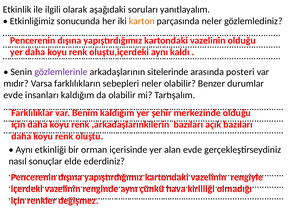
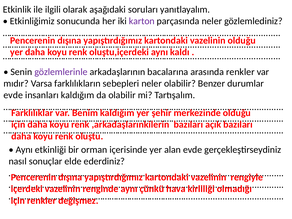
karton colour: orange -> purple (142, 21)
sitelerinde: sitelerinde -> bacalarına (168, 72)
arasında posteri: posteri -> renkler (240, 72)
